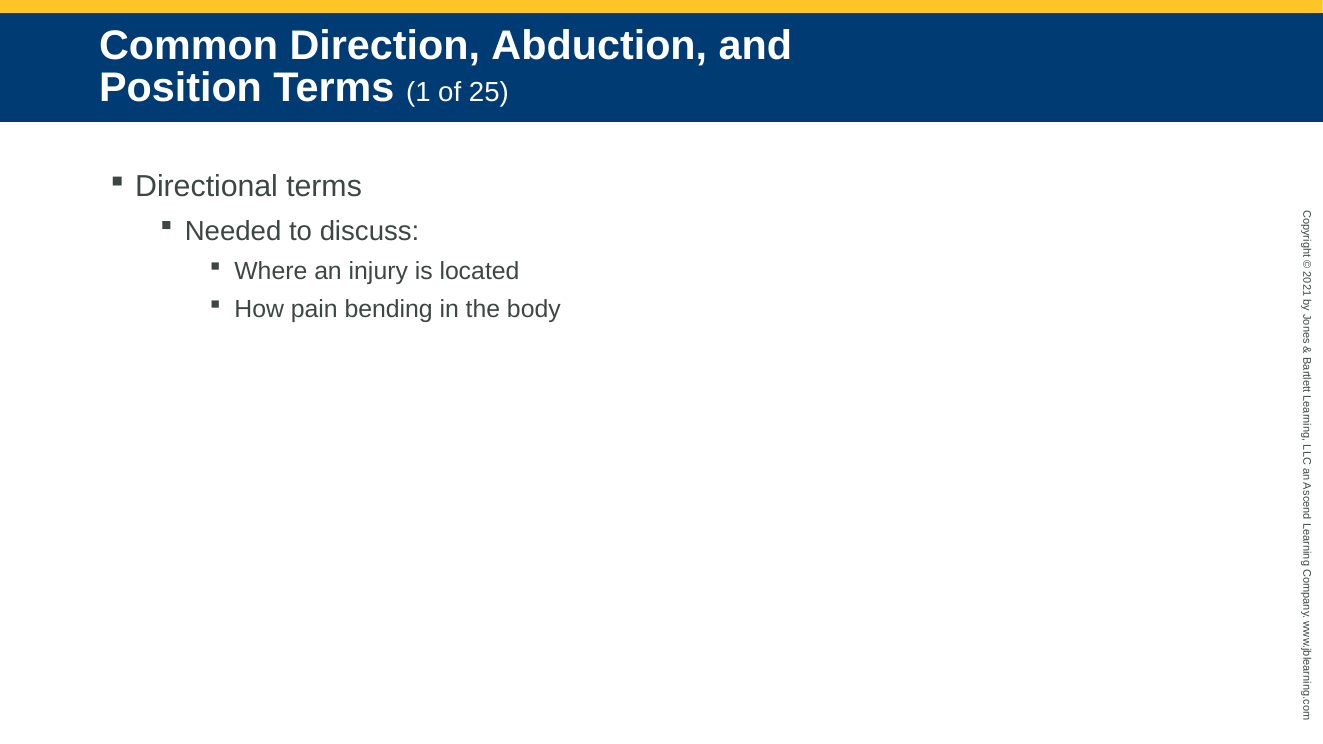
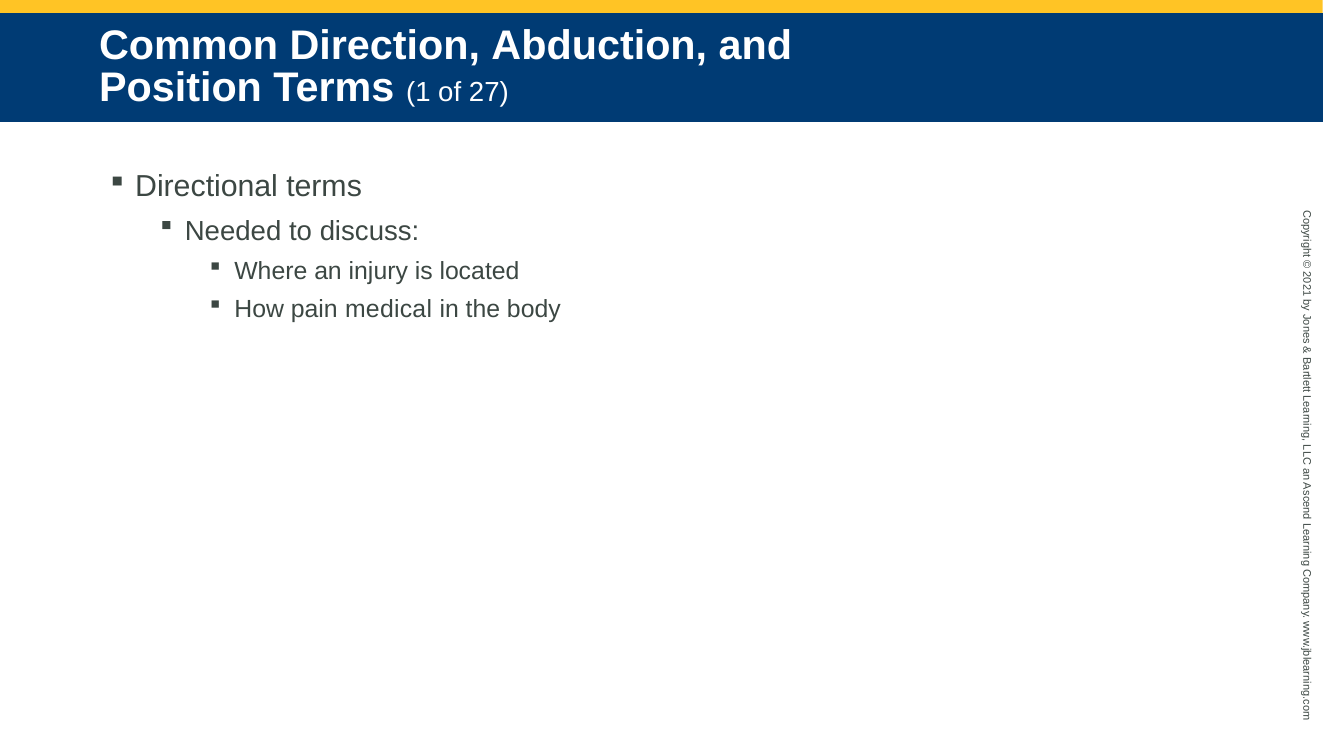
25: 25 -> 27 (489, 92)
bending: bending -> medical (389, 310)
